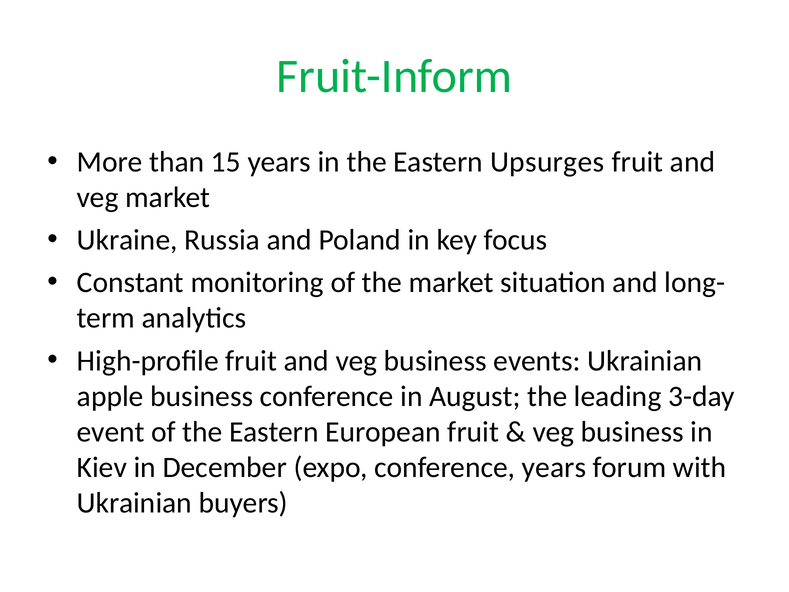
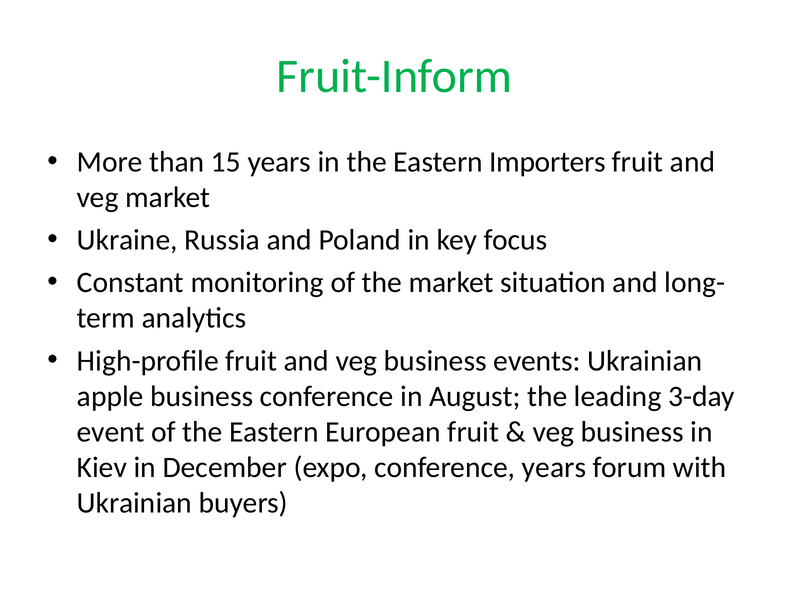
Upsurges: Upsurges -> Importers (547, 162)
